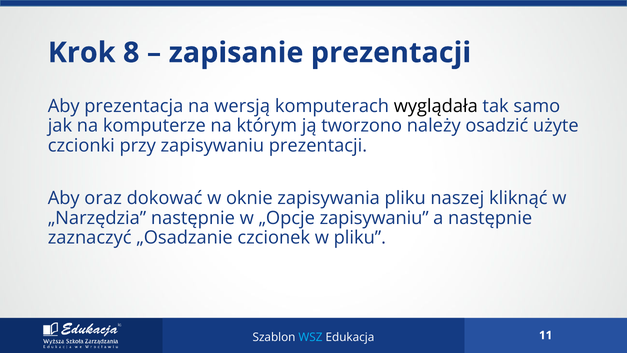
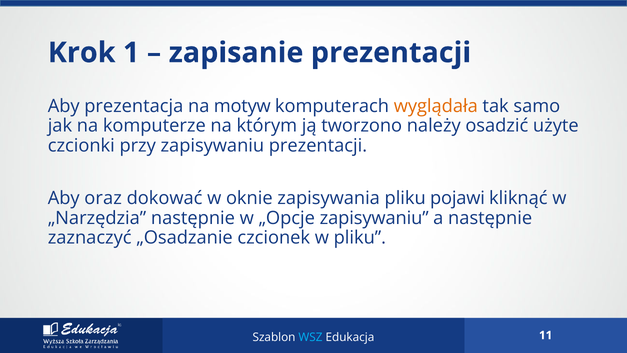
8: 8 -> 1 (131, 53)
wersją: wersją -> motyw (242, 106)
wyglądała colour: black -> orange (436, 106)
naszej: naszej -> pojawi (458, 198)
